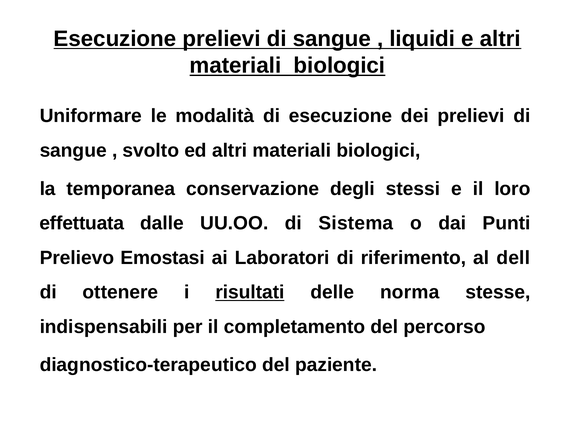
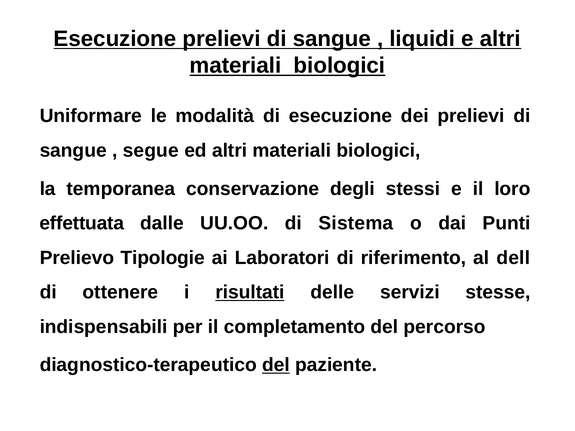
svolto: svolto -> segue (151, 151)
Emostasi: Emostasi -> Tipologie (163, 258)
norma: norma -> servizi (410, 292)
del underline: none -> present (276, 365)
